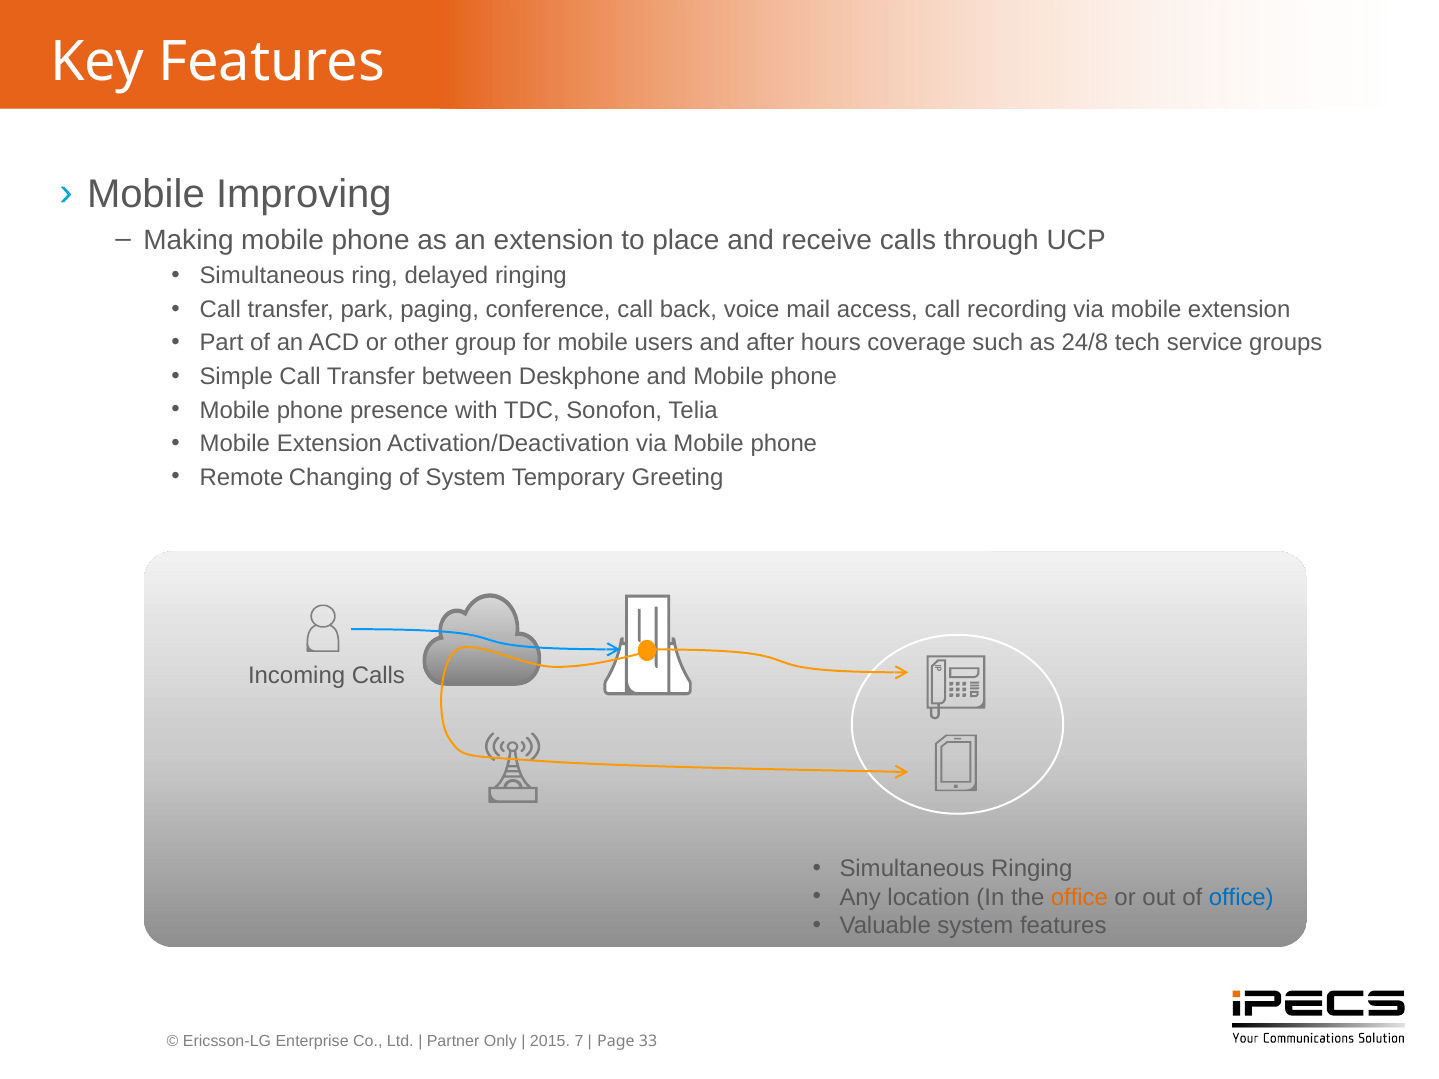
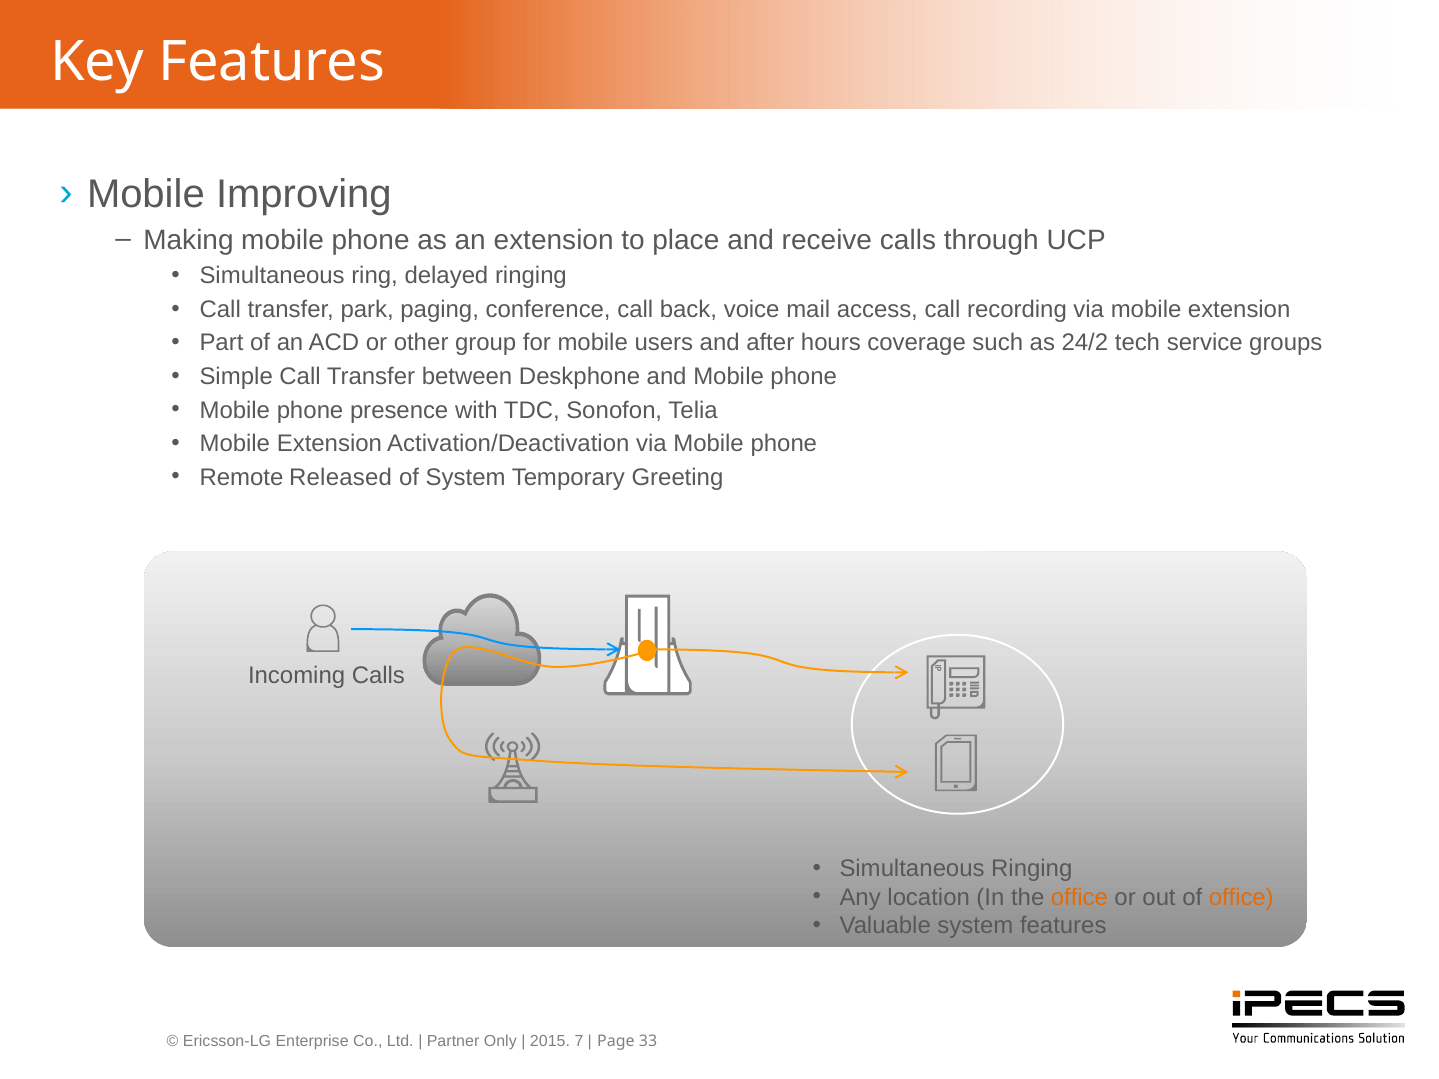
24/8: 24/8 -> 24/2 (1085, 343)
Changing: Changing -> Released (341, 477)
office colour: blue -> orange (1241, 897)
